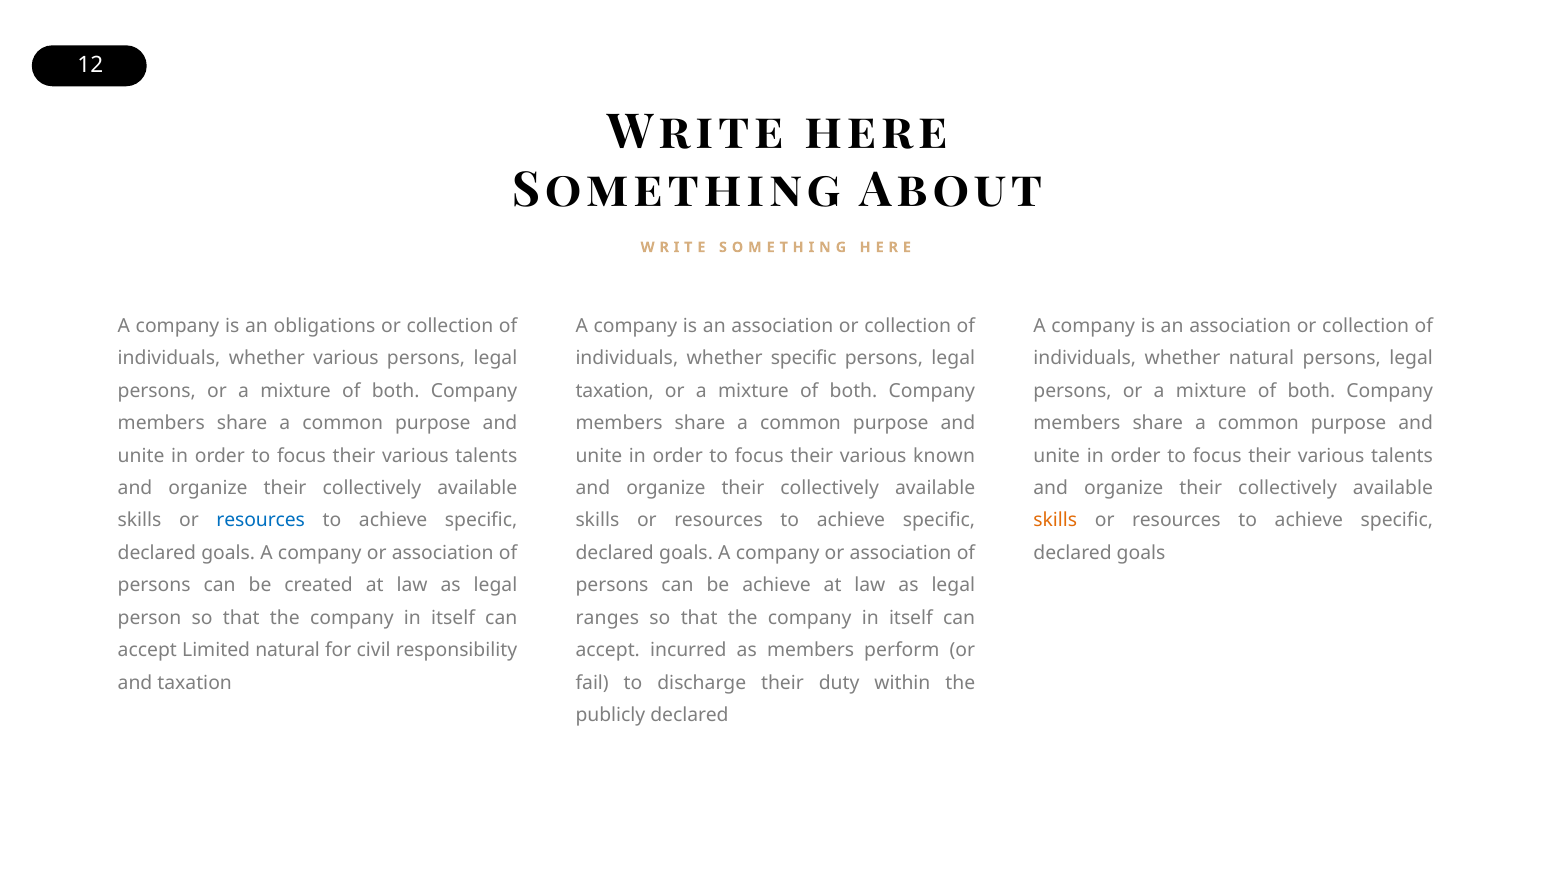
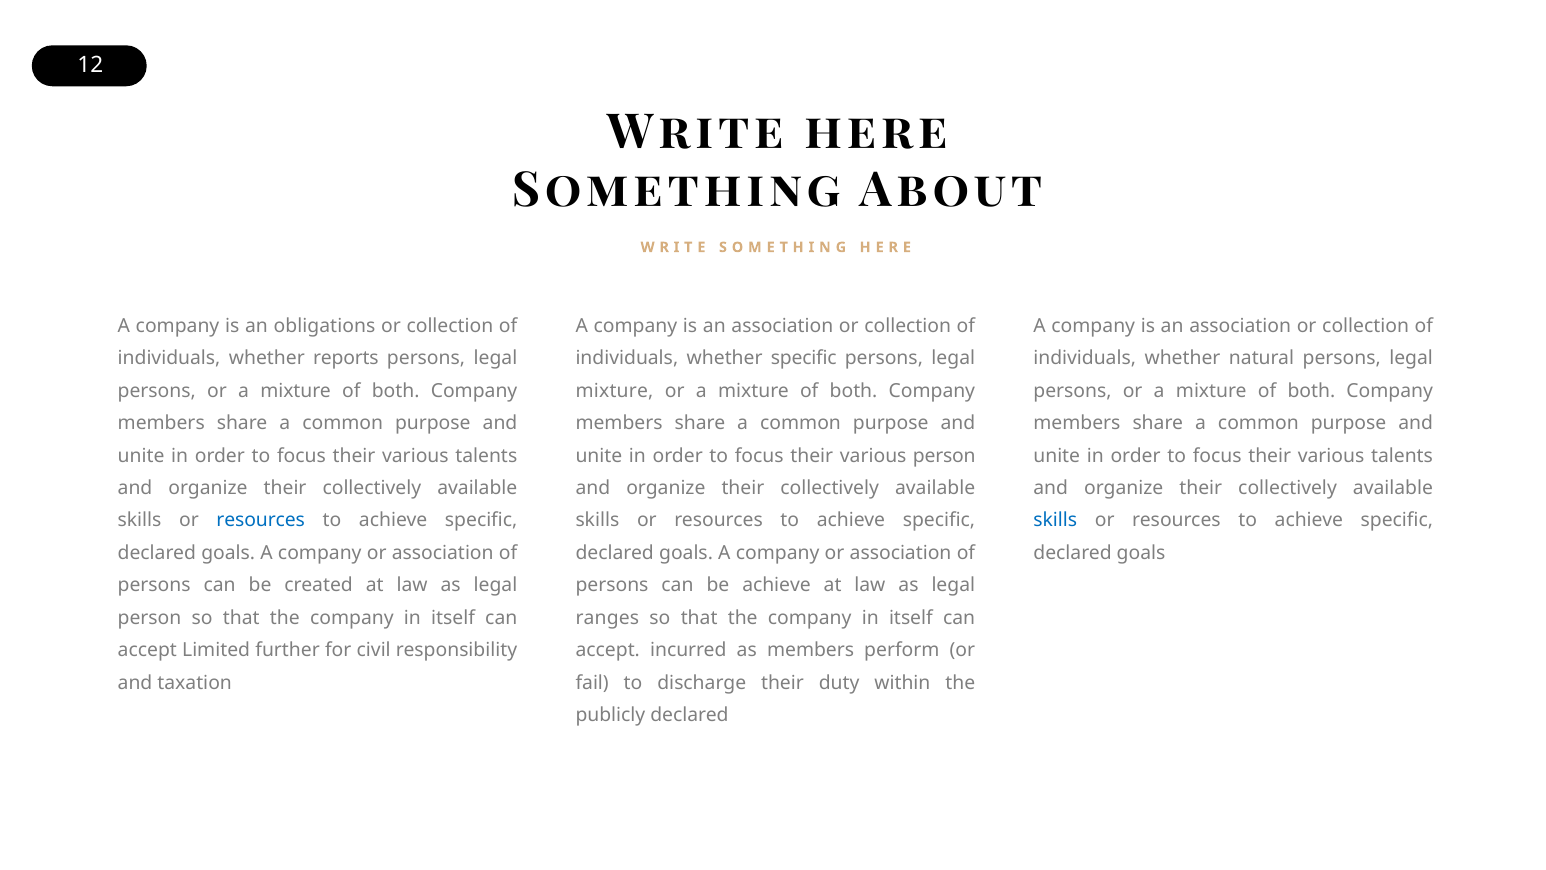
whether various: various -> reports (346, 358)
taxation: taxation -> mixture (614, 391)
various known: known -> person (944, 456)
skills colour: orange -> blue (1055, 520)
Limited natural: natural -> further (288, 650)
